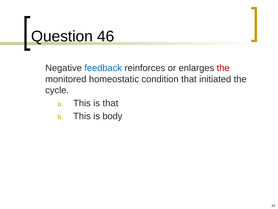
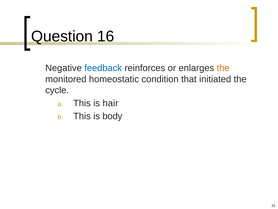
46: 46 -> 16 (106, 36)
the colour: red -> orange (223, 68)
is that: that -> hair (110, 103)
